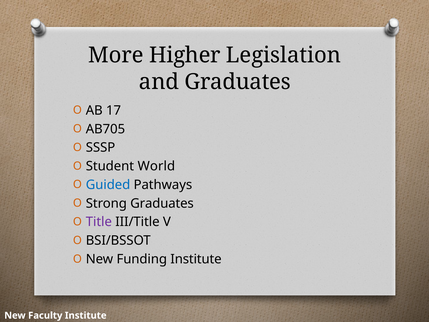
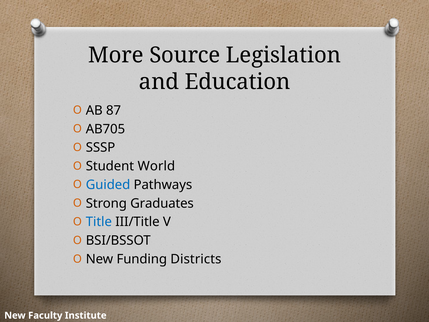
Higher: Higher -> Source (185, 55)
and Graduates: Graduates -> Education (238, 82)
17: 17 -> 87 (114, 110)
Title colour: purple -> blue (99, 222)
Funding Institute: Institute -> Districts (196, 259)
